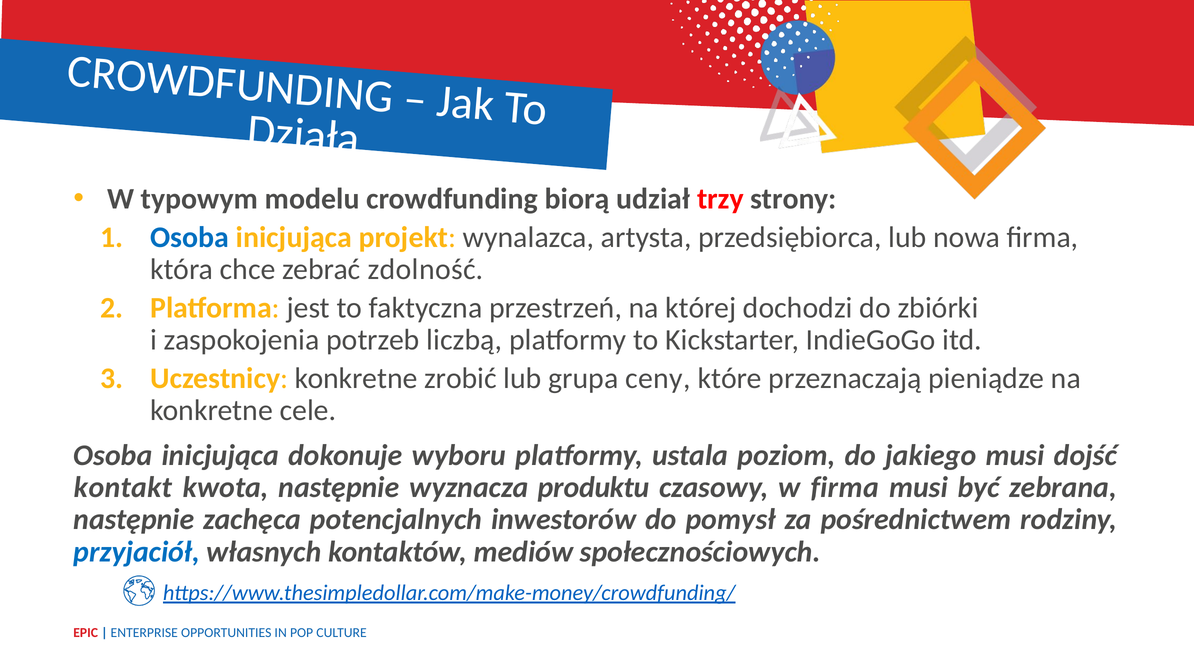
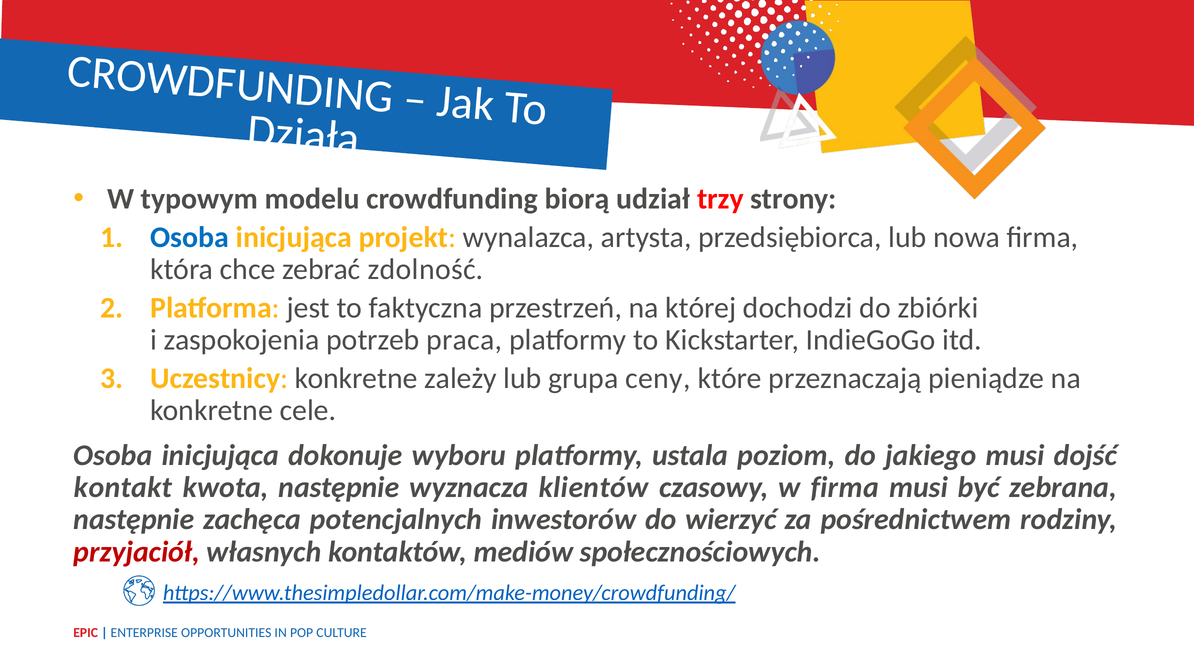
liczbą: liczbą -> praca (464, 340)
zrobić: zrobić -> zależy (461, 379)
produktu: produktu -> klientów (594, 488)
pomysł: pomysł -> wierzyć (731, 520)
przyjaciół colour: blue -> red (137, 552)
